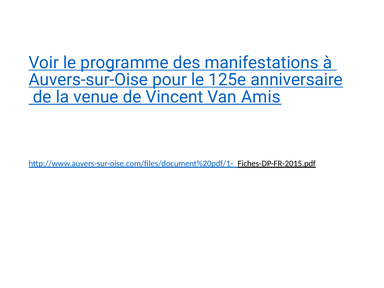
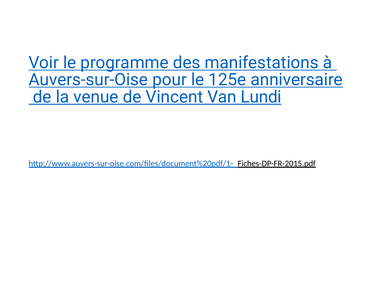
Amis: Amis -> Lundi (261, 97)
